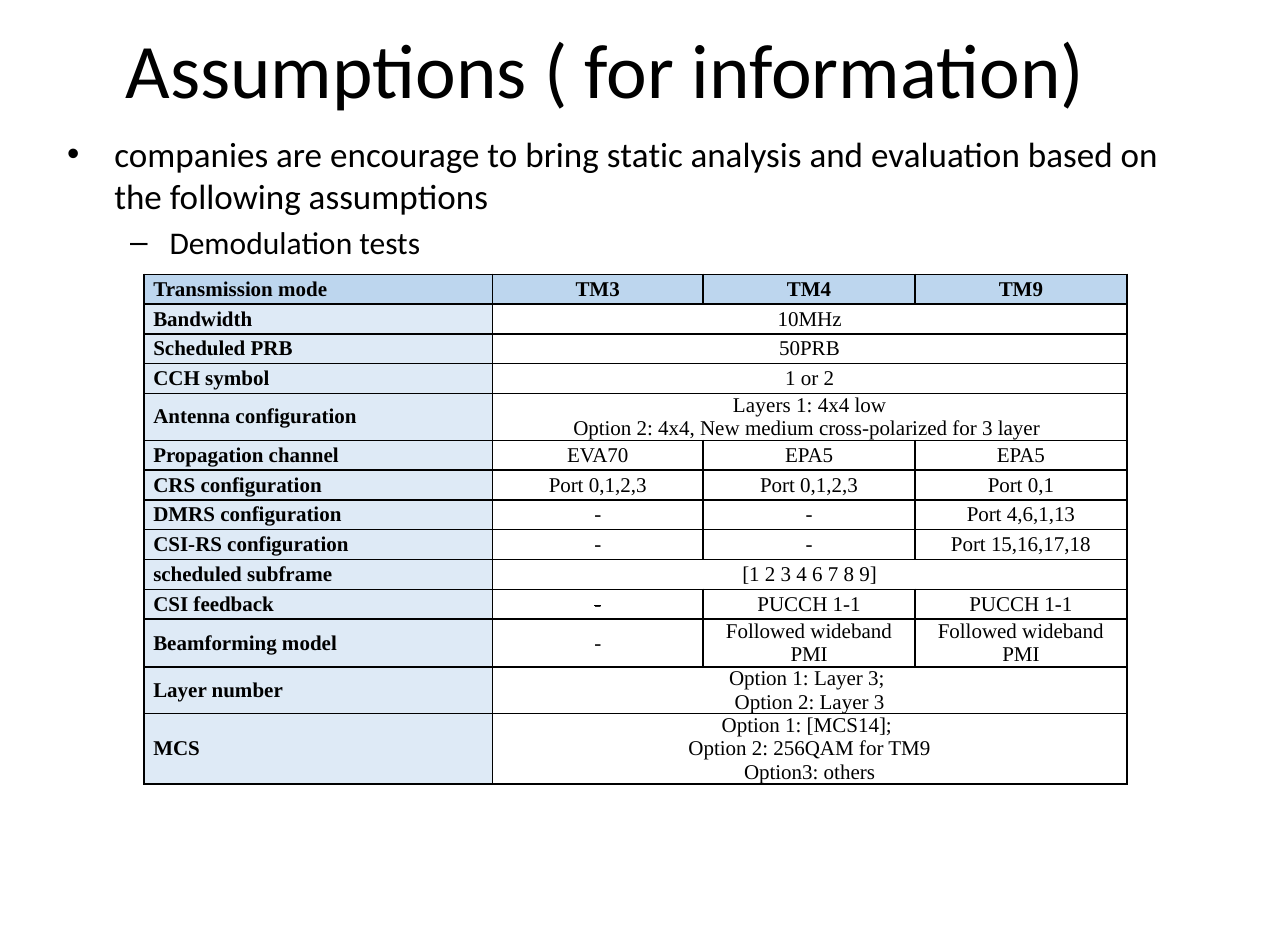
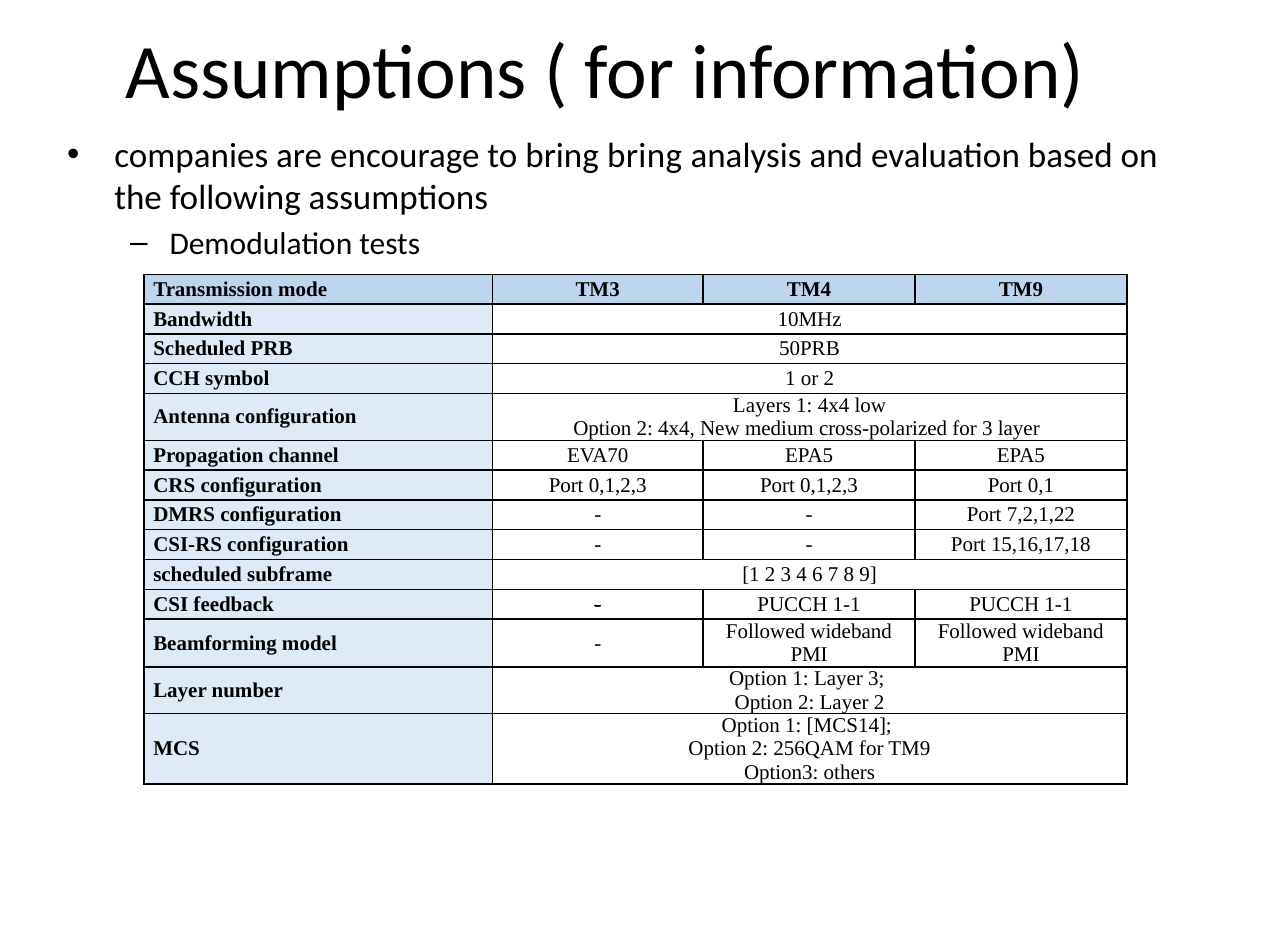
bring static: static -> bring (645, 156)
4,6,1,13: 4,6,1,13 -> 7,2,1,22 (1041, 515)
2 Layer 3: 3 -> 2 (879, 702)
